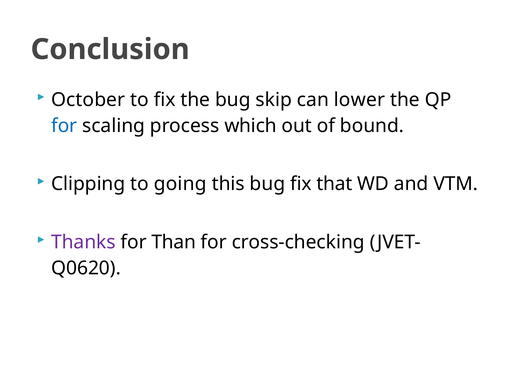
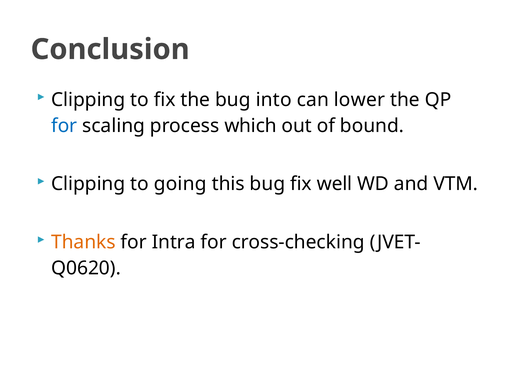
October: October -> Clipping (88, 100)
skip: skip -> into (274, 100)
that: that -> well (335, 184)
Thanks colour: purple -> orange (83, 242)
Than: Than -> Intra (174, 242)
